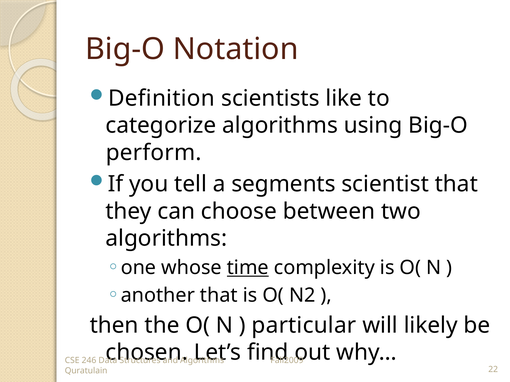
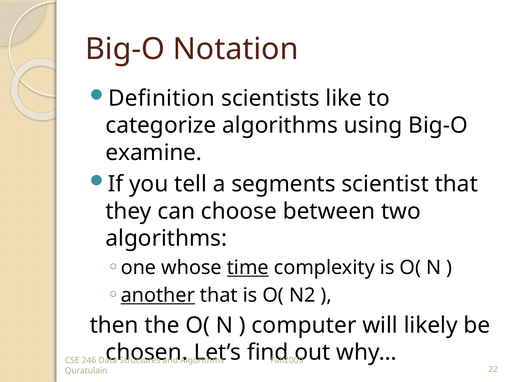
perform: perform -> examine (154, 153)
another underline: none -> present (158, 296)
particular: particular -> computer (304, 326)
